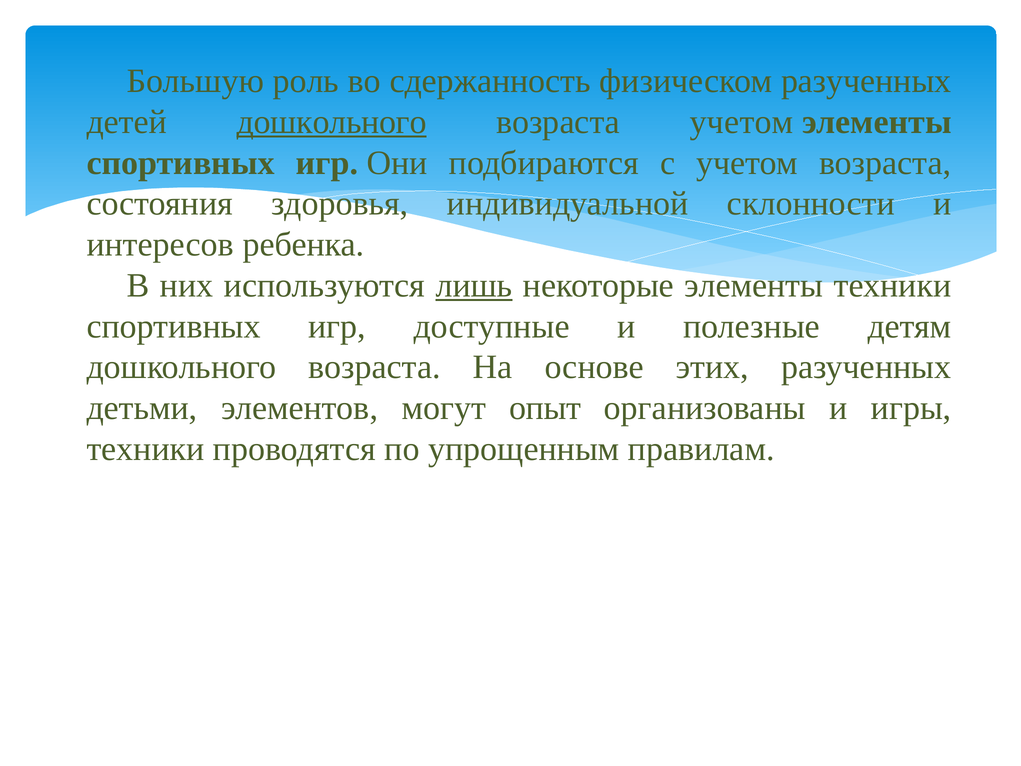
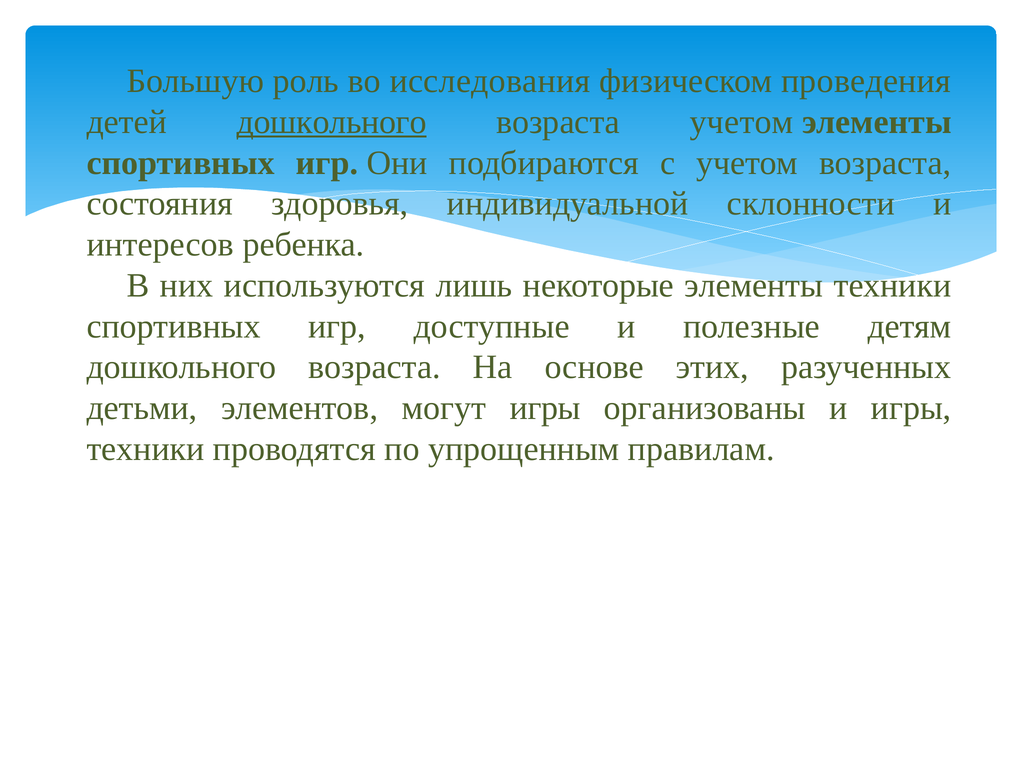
сдержанность: сдержанность -> исследования (490, 81)
физическом разученных: разученных -> проведения (866, 81)
лишь underline: present -> none (474, 285)
могут опыт: опыт -> игры (545, 408)
